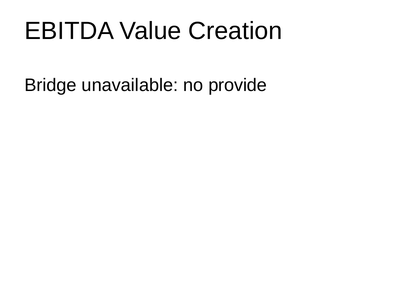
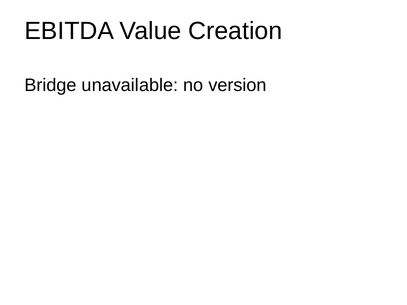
provide: provide -> version (238, 85)
